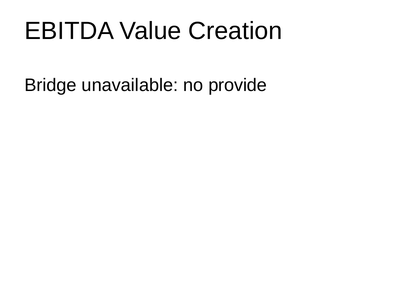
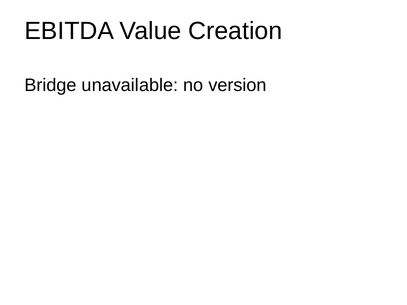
provide: provide -> version (238, 85)
